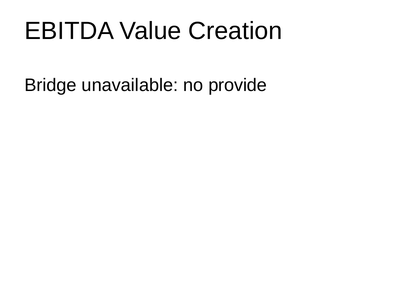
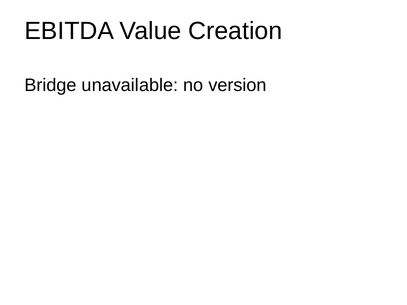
provide: provide -> version (238, 85)
